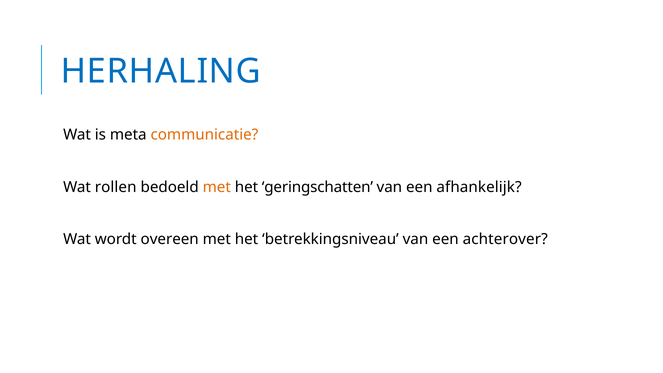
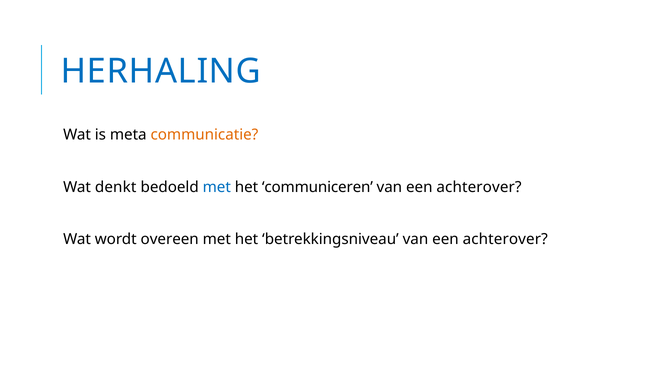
rollen: rollen -> denkt (116, 187)
met colour: orange -> blue (217, 187)
geringschatten: geringschatten -> communiceren (317, 187)
afhankelijk: afhankelijk -> achterover (479, 187)
